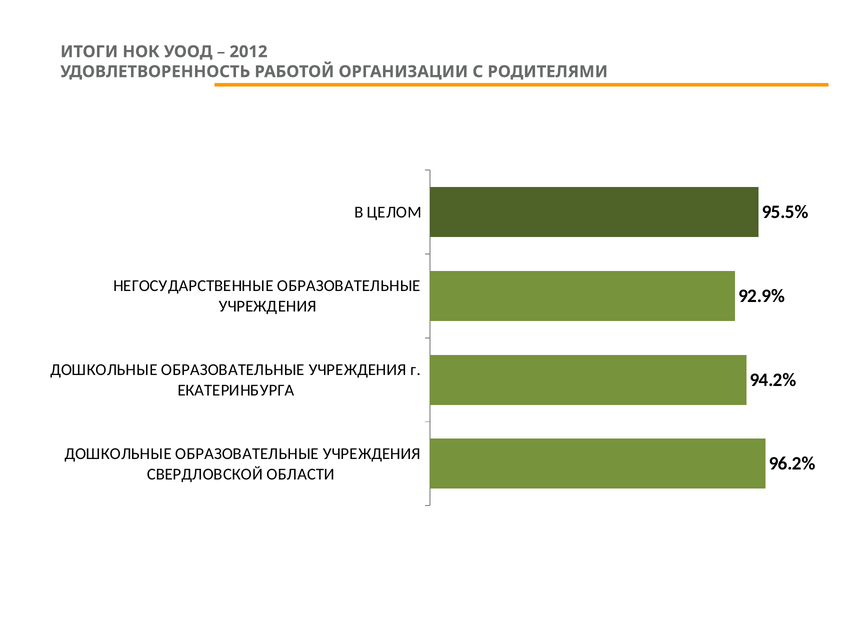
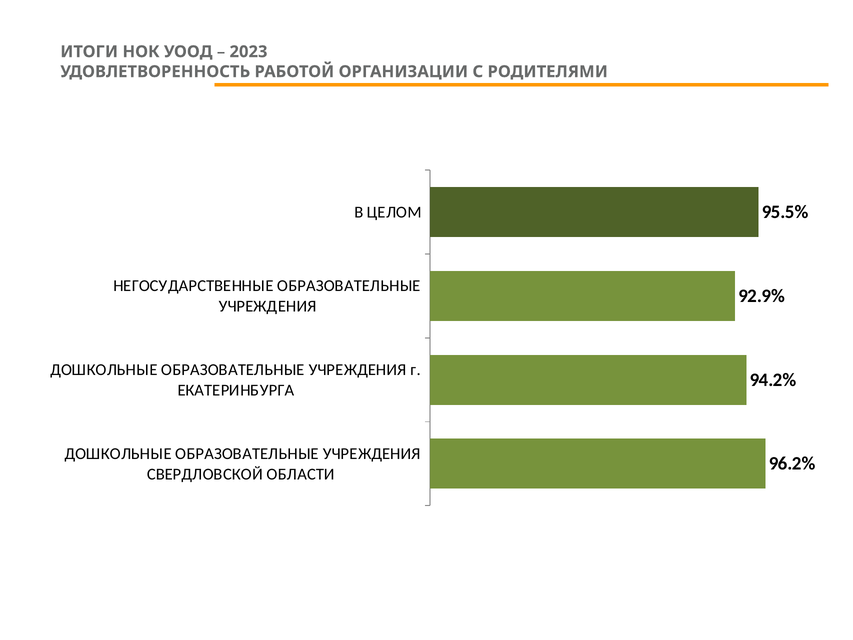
2012: 2012 -> 2023 (248, 52)
